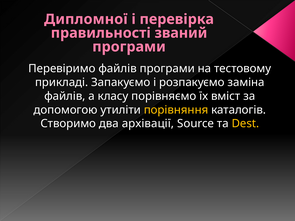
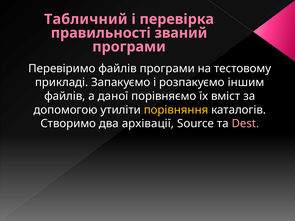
Дипломної: Дипломної -> Табличний (86, 19)
заміна: заміна -> іншим (246, 82)
класу: класу -> даної (113, 96)
Dest colour: yellow -> pink (245, 124)
